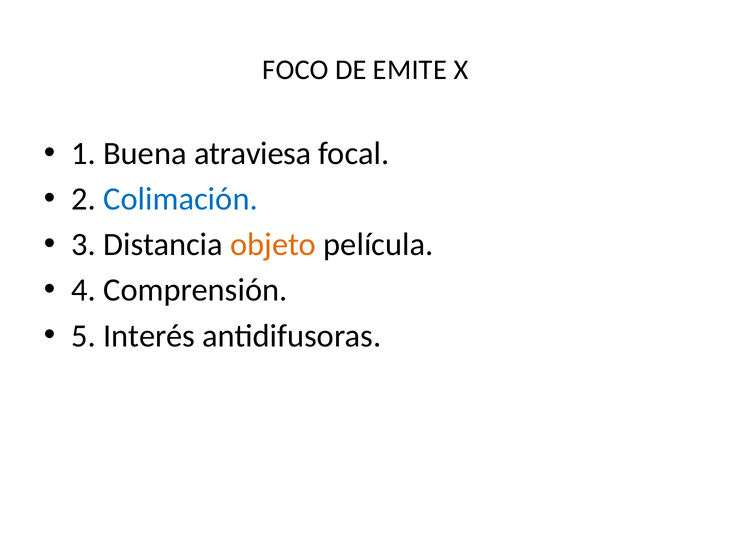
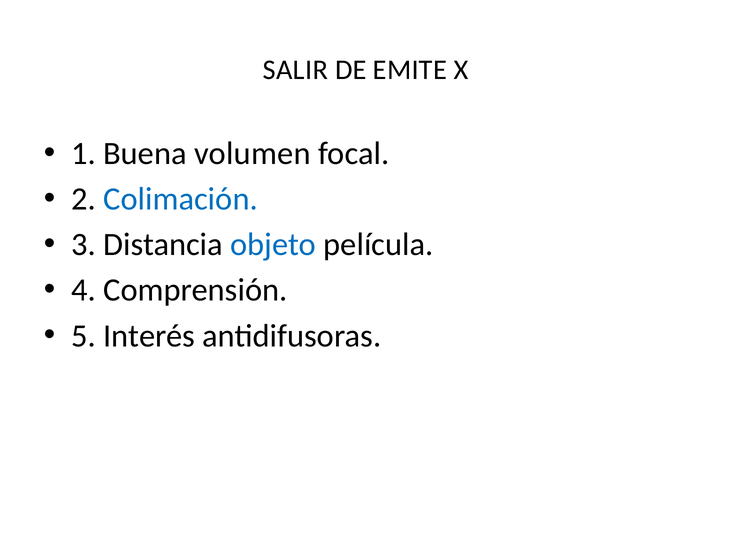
FOCO: FOCO -> SALIR (295, 70)
atraviesa: atraviesa -> volumen (252, 153)
objeto colour: orange -> blue (273, 244)
